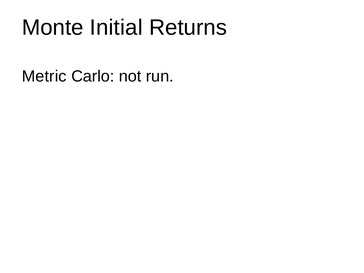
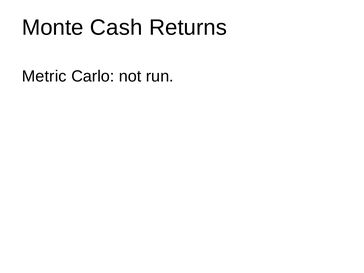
Initial: Initial -> Cash (116, 28)
